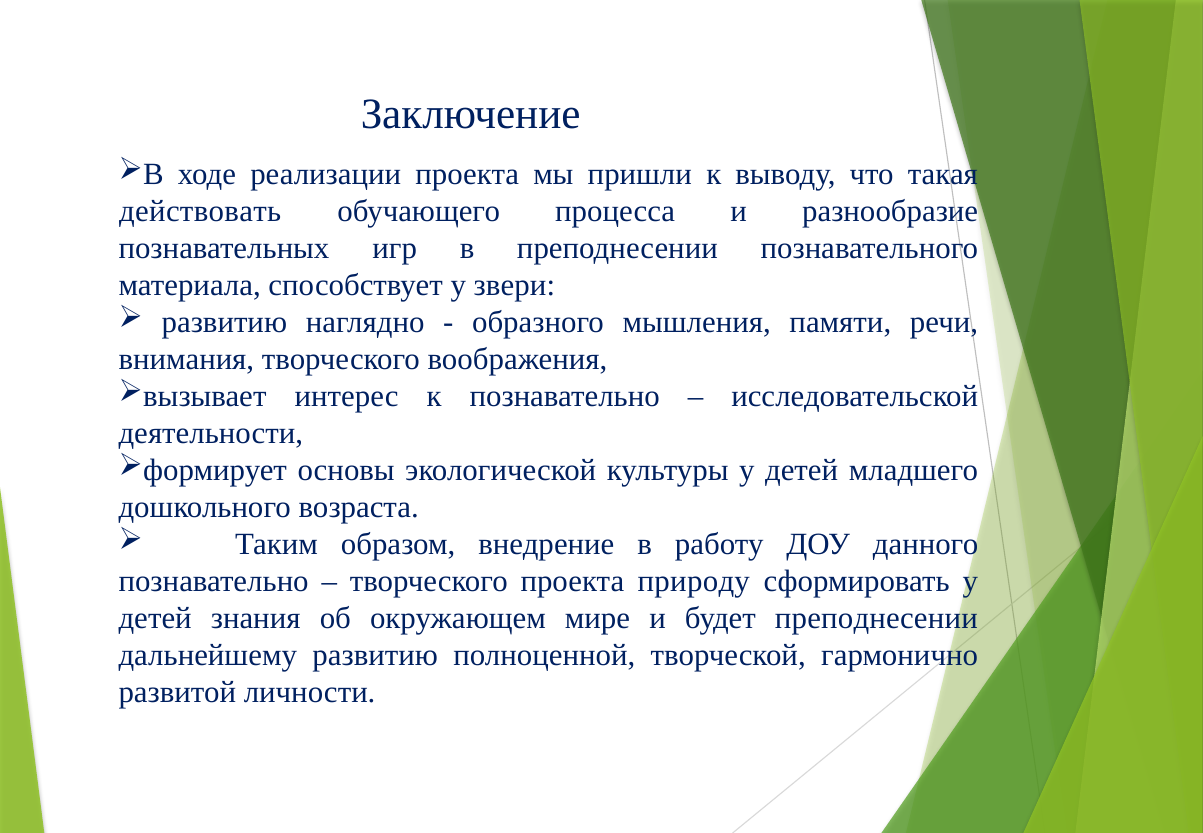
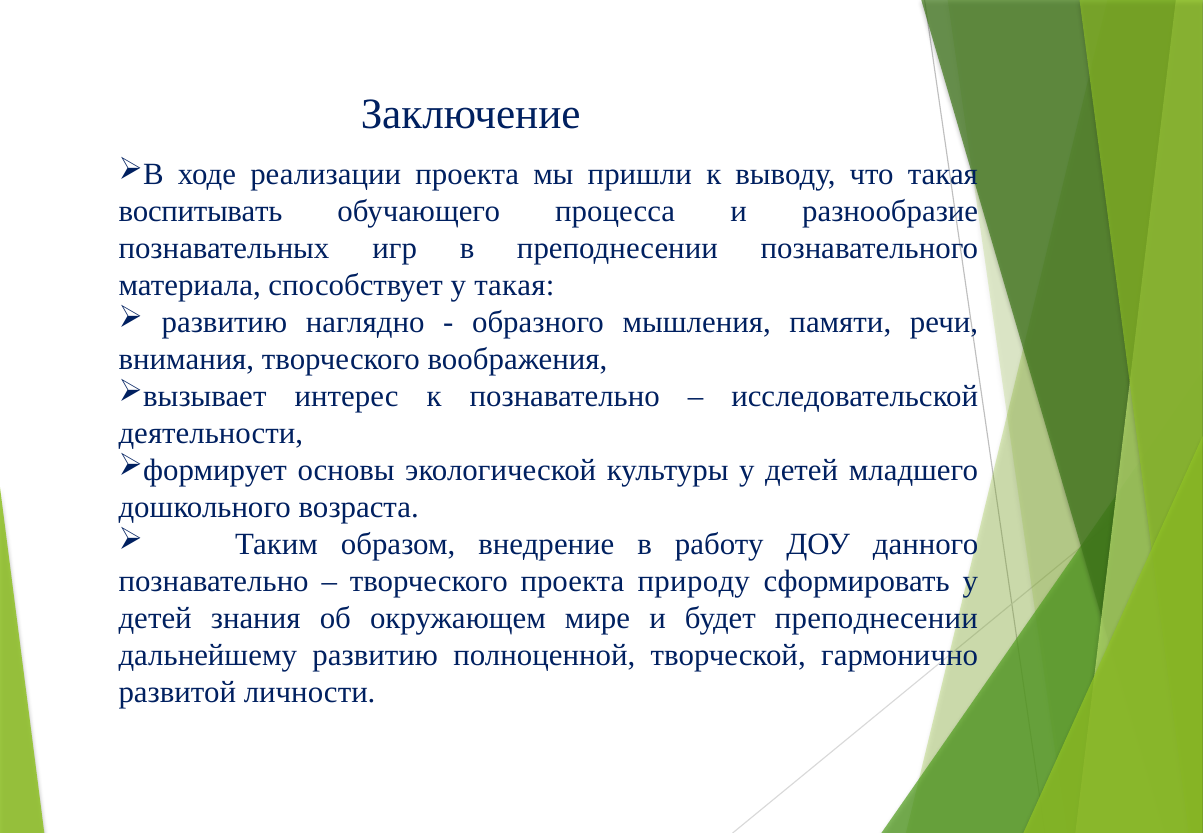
действовать: действовать -> воспитывать (200, 211)
у звери: звери -> такая (514, 285)
